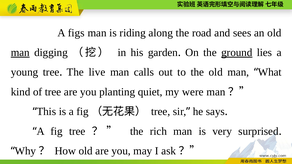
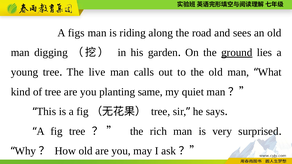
man underline: present -> none (20, 53)
quiet: quiet -> same (150, 92)
were: were -> quiet (193, 92)
